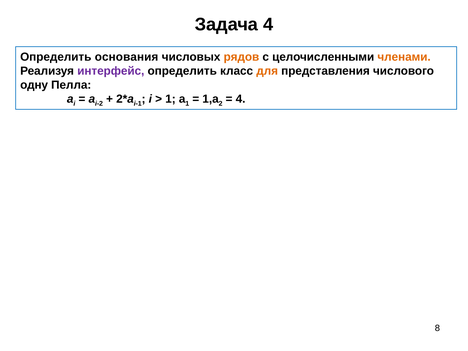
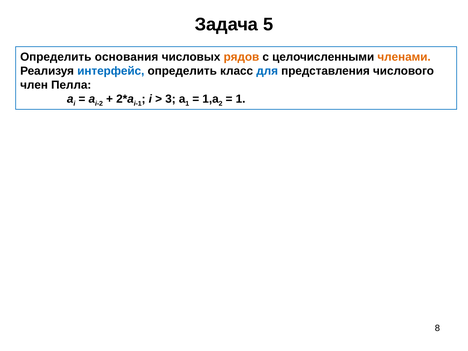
Задача 4: 4 -> 5 (268, 25)
интерфейс colour: purple -> blue (111, 71)
для colour: orange -> blue (267, 71)
одну: одну -> член (34, 85)
1: 1 -> 3 (170, 99)
4: 4 -> 1 (241, 99)
